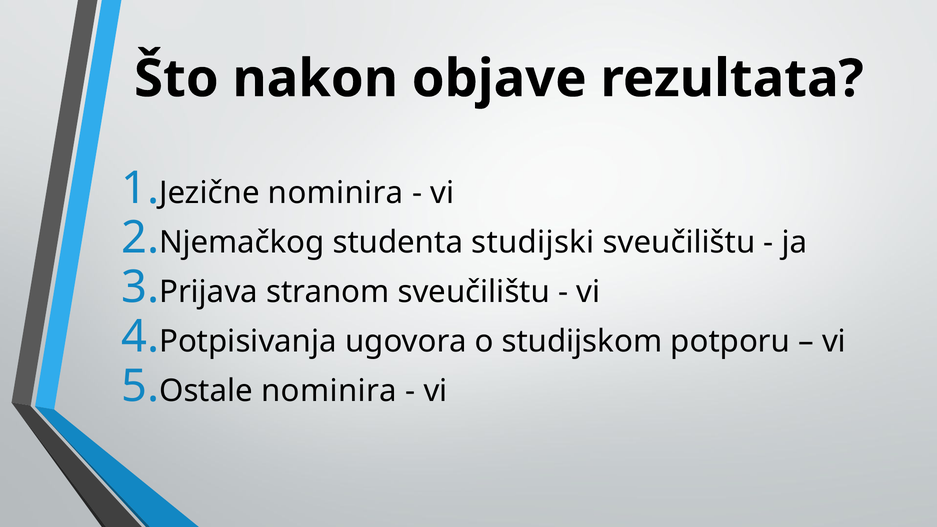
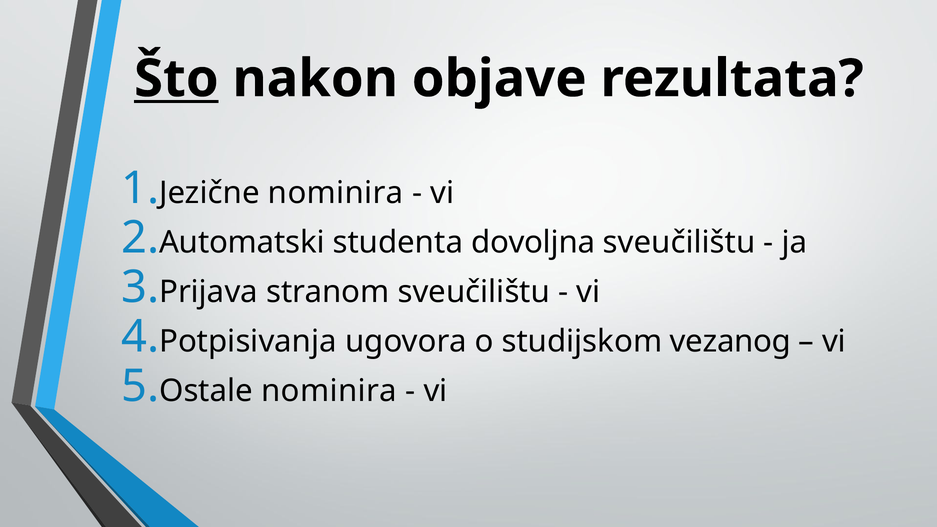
Što underline: none -> present (176, 79)
Njemačkog: Njemačkog -> Automatski (242, 242)
studijski: studijski -> dovoljna (533, 242)
potporu: potporu -> vezanog (730, 342)
